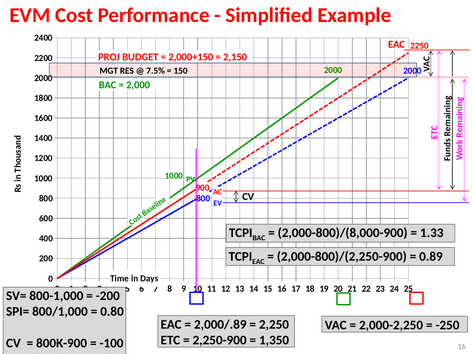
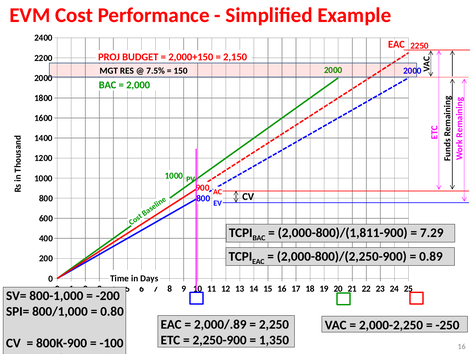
2,000-800)/(8,000-900: 2,000-800)/(8,000-900 -> 2,000-800)/(1,811-900 (343, 233)
1.33: 1.33 -> 7.29 (432, 233)
